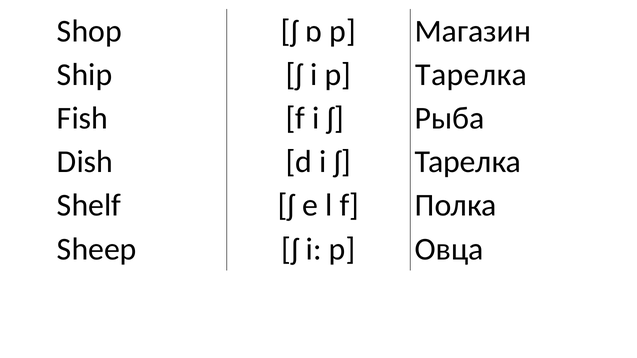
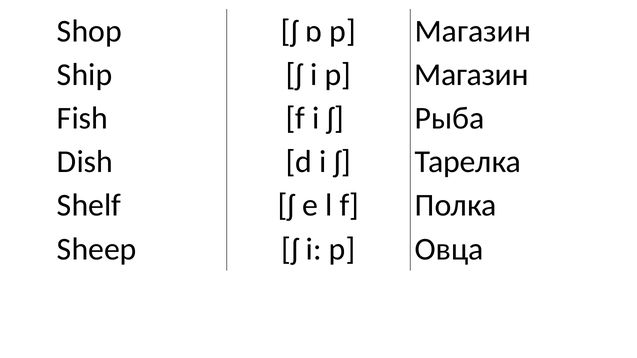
i p Тарелка: Тарелка -> Магазин (471, 75)
